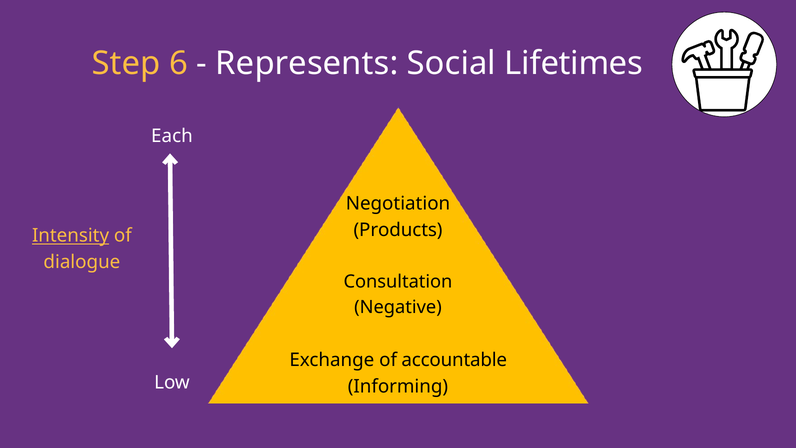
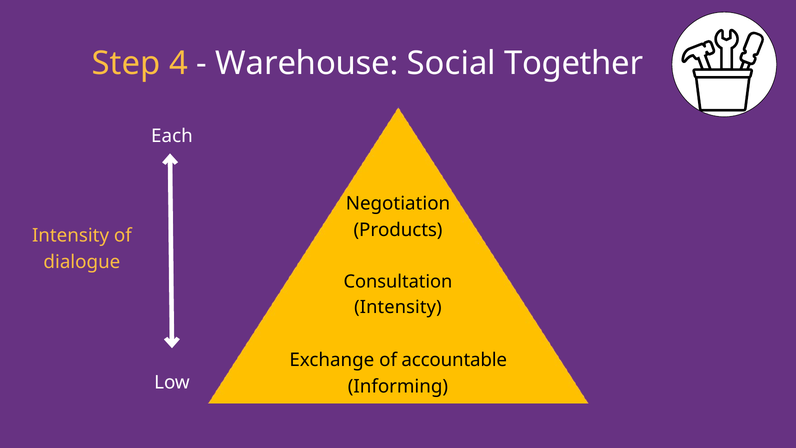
6: 6 -> 4 (178, 63)
Represents: Represents -> Warehouse (307, 63)
Lifetimes: Lifetimes -> Together (574, 63)
Intensity underline: present -> none (71, 236)
Negative: Negative -> Intensity (398, 307)
